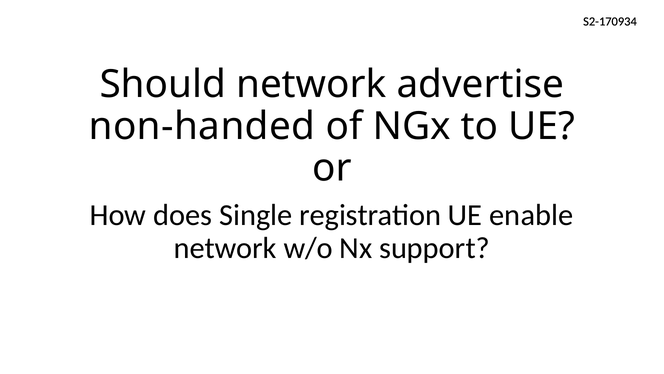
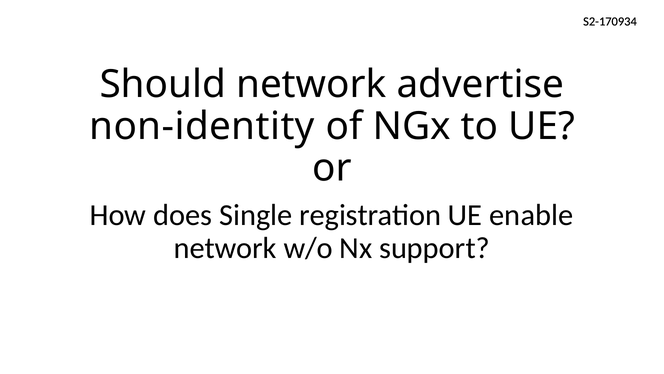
non-handed: non-handed -> non-identity (202, 126)
